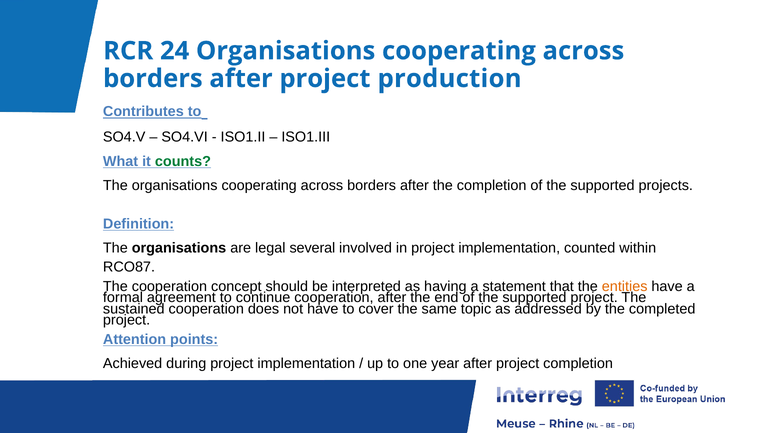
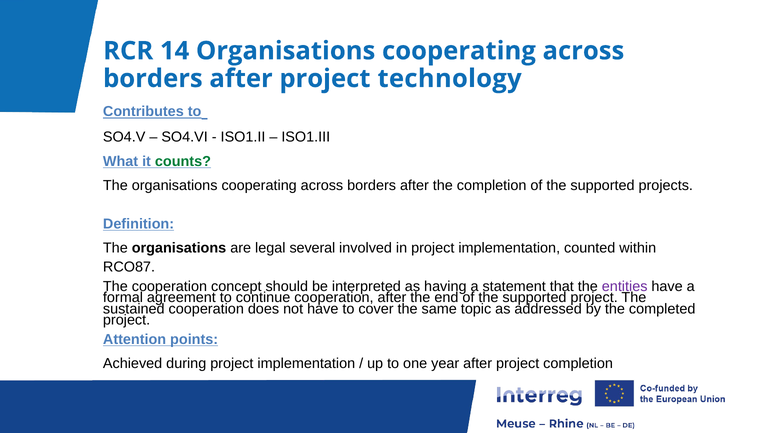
24: 24 -> 14 (175, 51)
production: production -> technology (450, 79)
entities colour: orange -> purple (625, 286)
